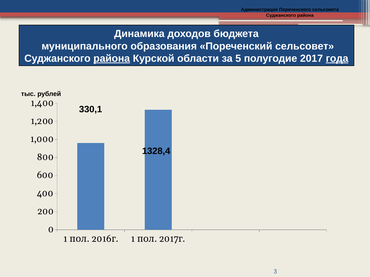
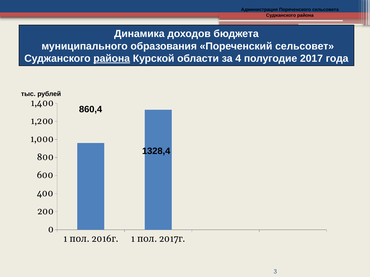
5: 5 -> 4 (238, 59)
года underline: present -> none (337, 59)
330,1: 330,1 -> 860,4 (91, 109)
